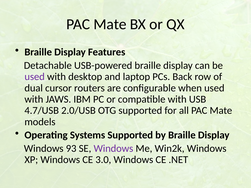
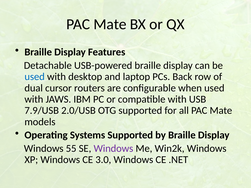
used colour: purple -> blue (35, 77)
4.7/USB: 4.7/USB -> 7.9/USB (42, 111)
93: 93 -> 55 (71, 149)
